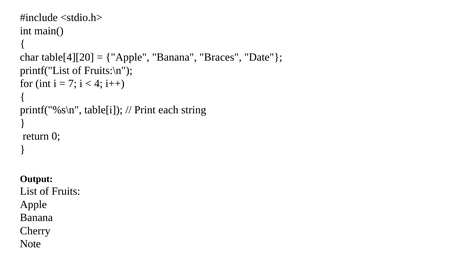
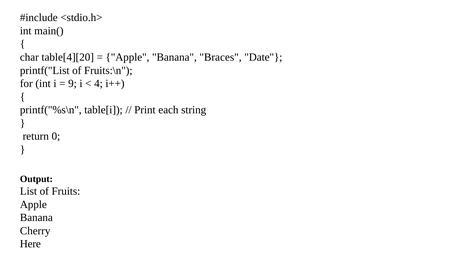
7: 7 -> 9 (72, 83)
Note: Note -> Here (30, 244)
